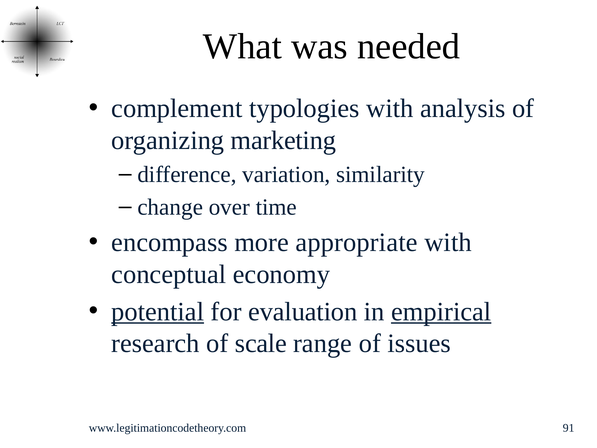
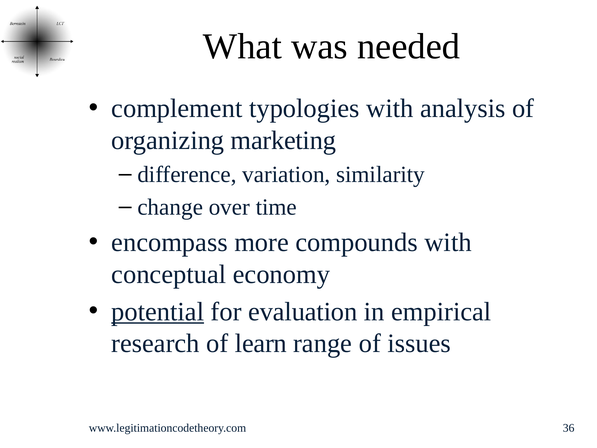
appropriate: appropriate -> compounds (357, 242)
empirical underline: present -> none (441, 311)
scale: scale -> learn (261, 343)
91: 91 -> 36 (569, 428)
